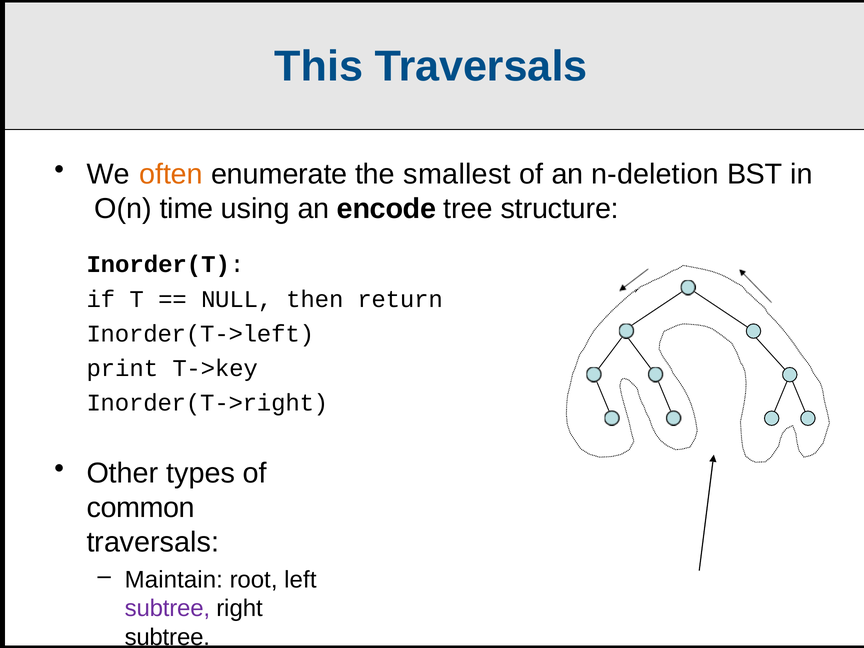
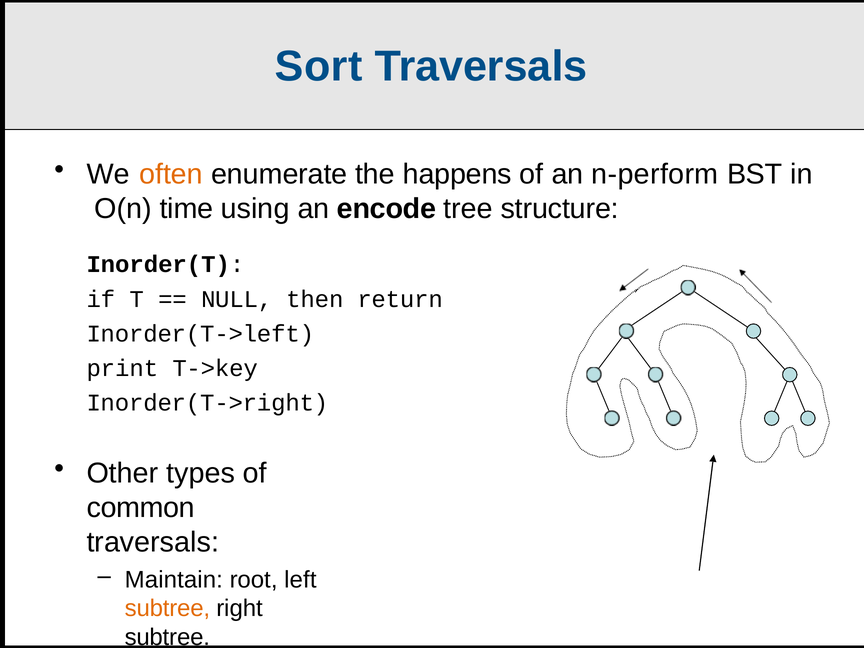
This: This -> Sort (319, 67)
smallest: smallest -> happens (457, 174)
n-deletion: n-deletion -> n-perform (655, 174)
subtree colour: purple -> orange (167, 609)
